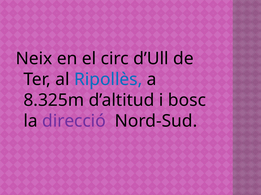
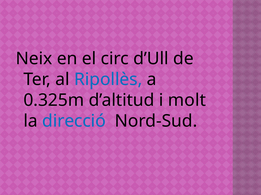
8.325m: 8.325m -> 0.325m (54, 101)
bosc: bosc -> molt (187, 101)
direcció colour: purple -> blue (74, 122)
